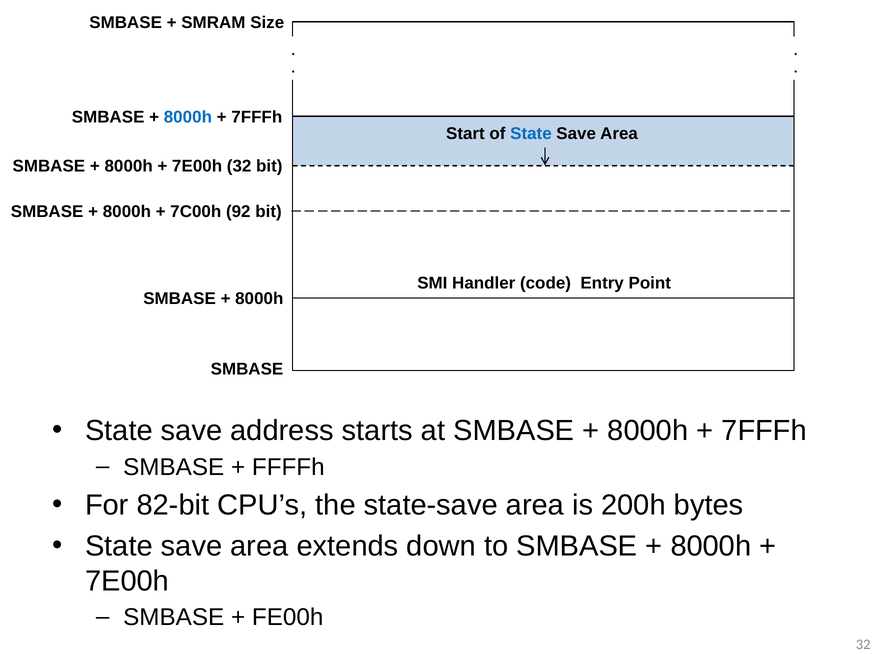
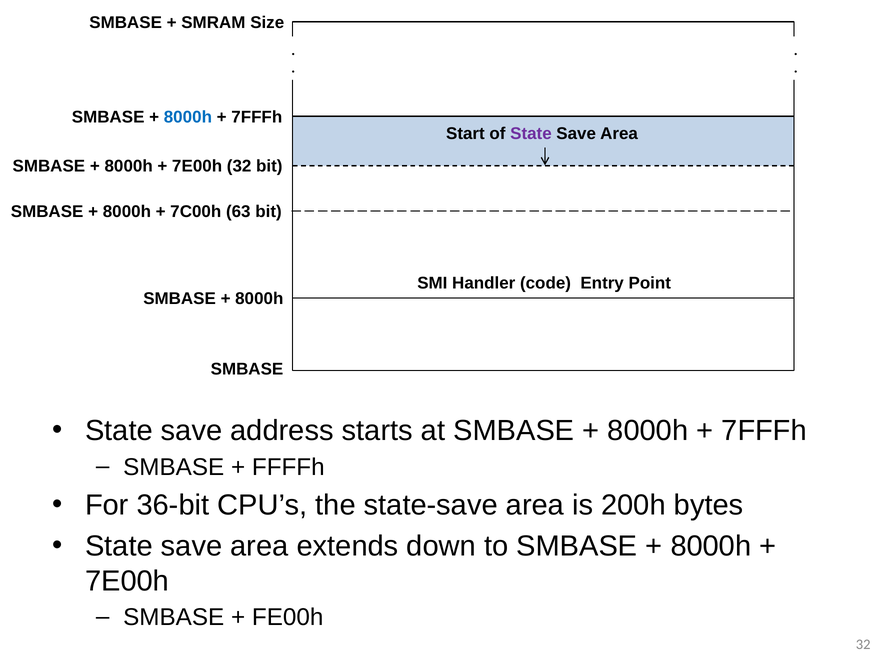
State colour: blue -> purple (531, 134)
92: 92 -> 63 (238, 212)
82-bit: 82-bit -> 36-bit (173, 505)
